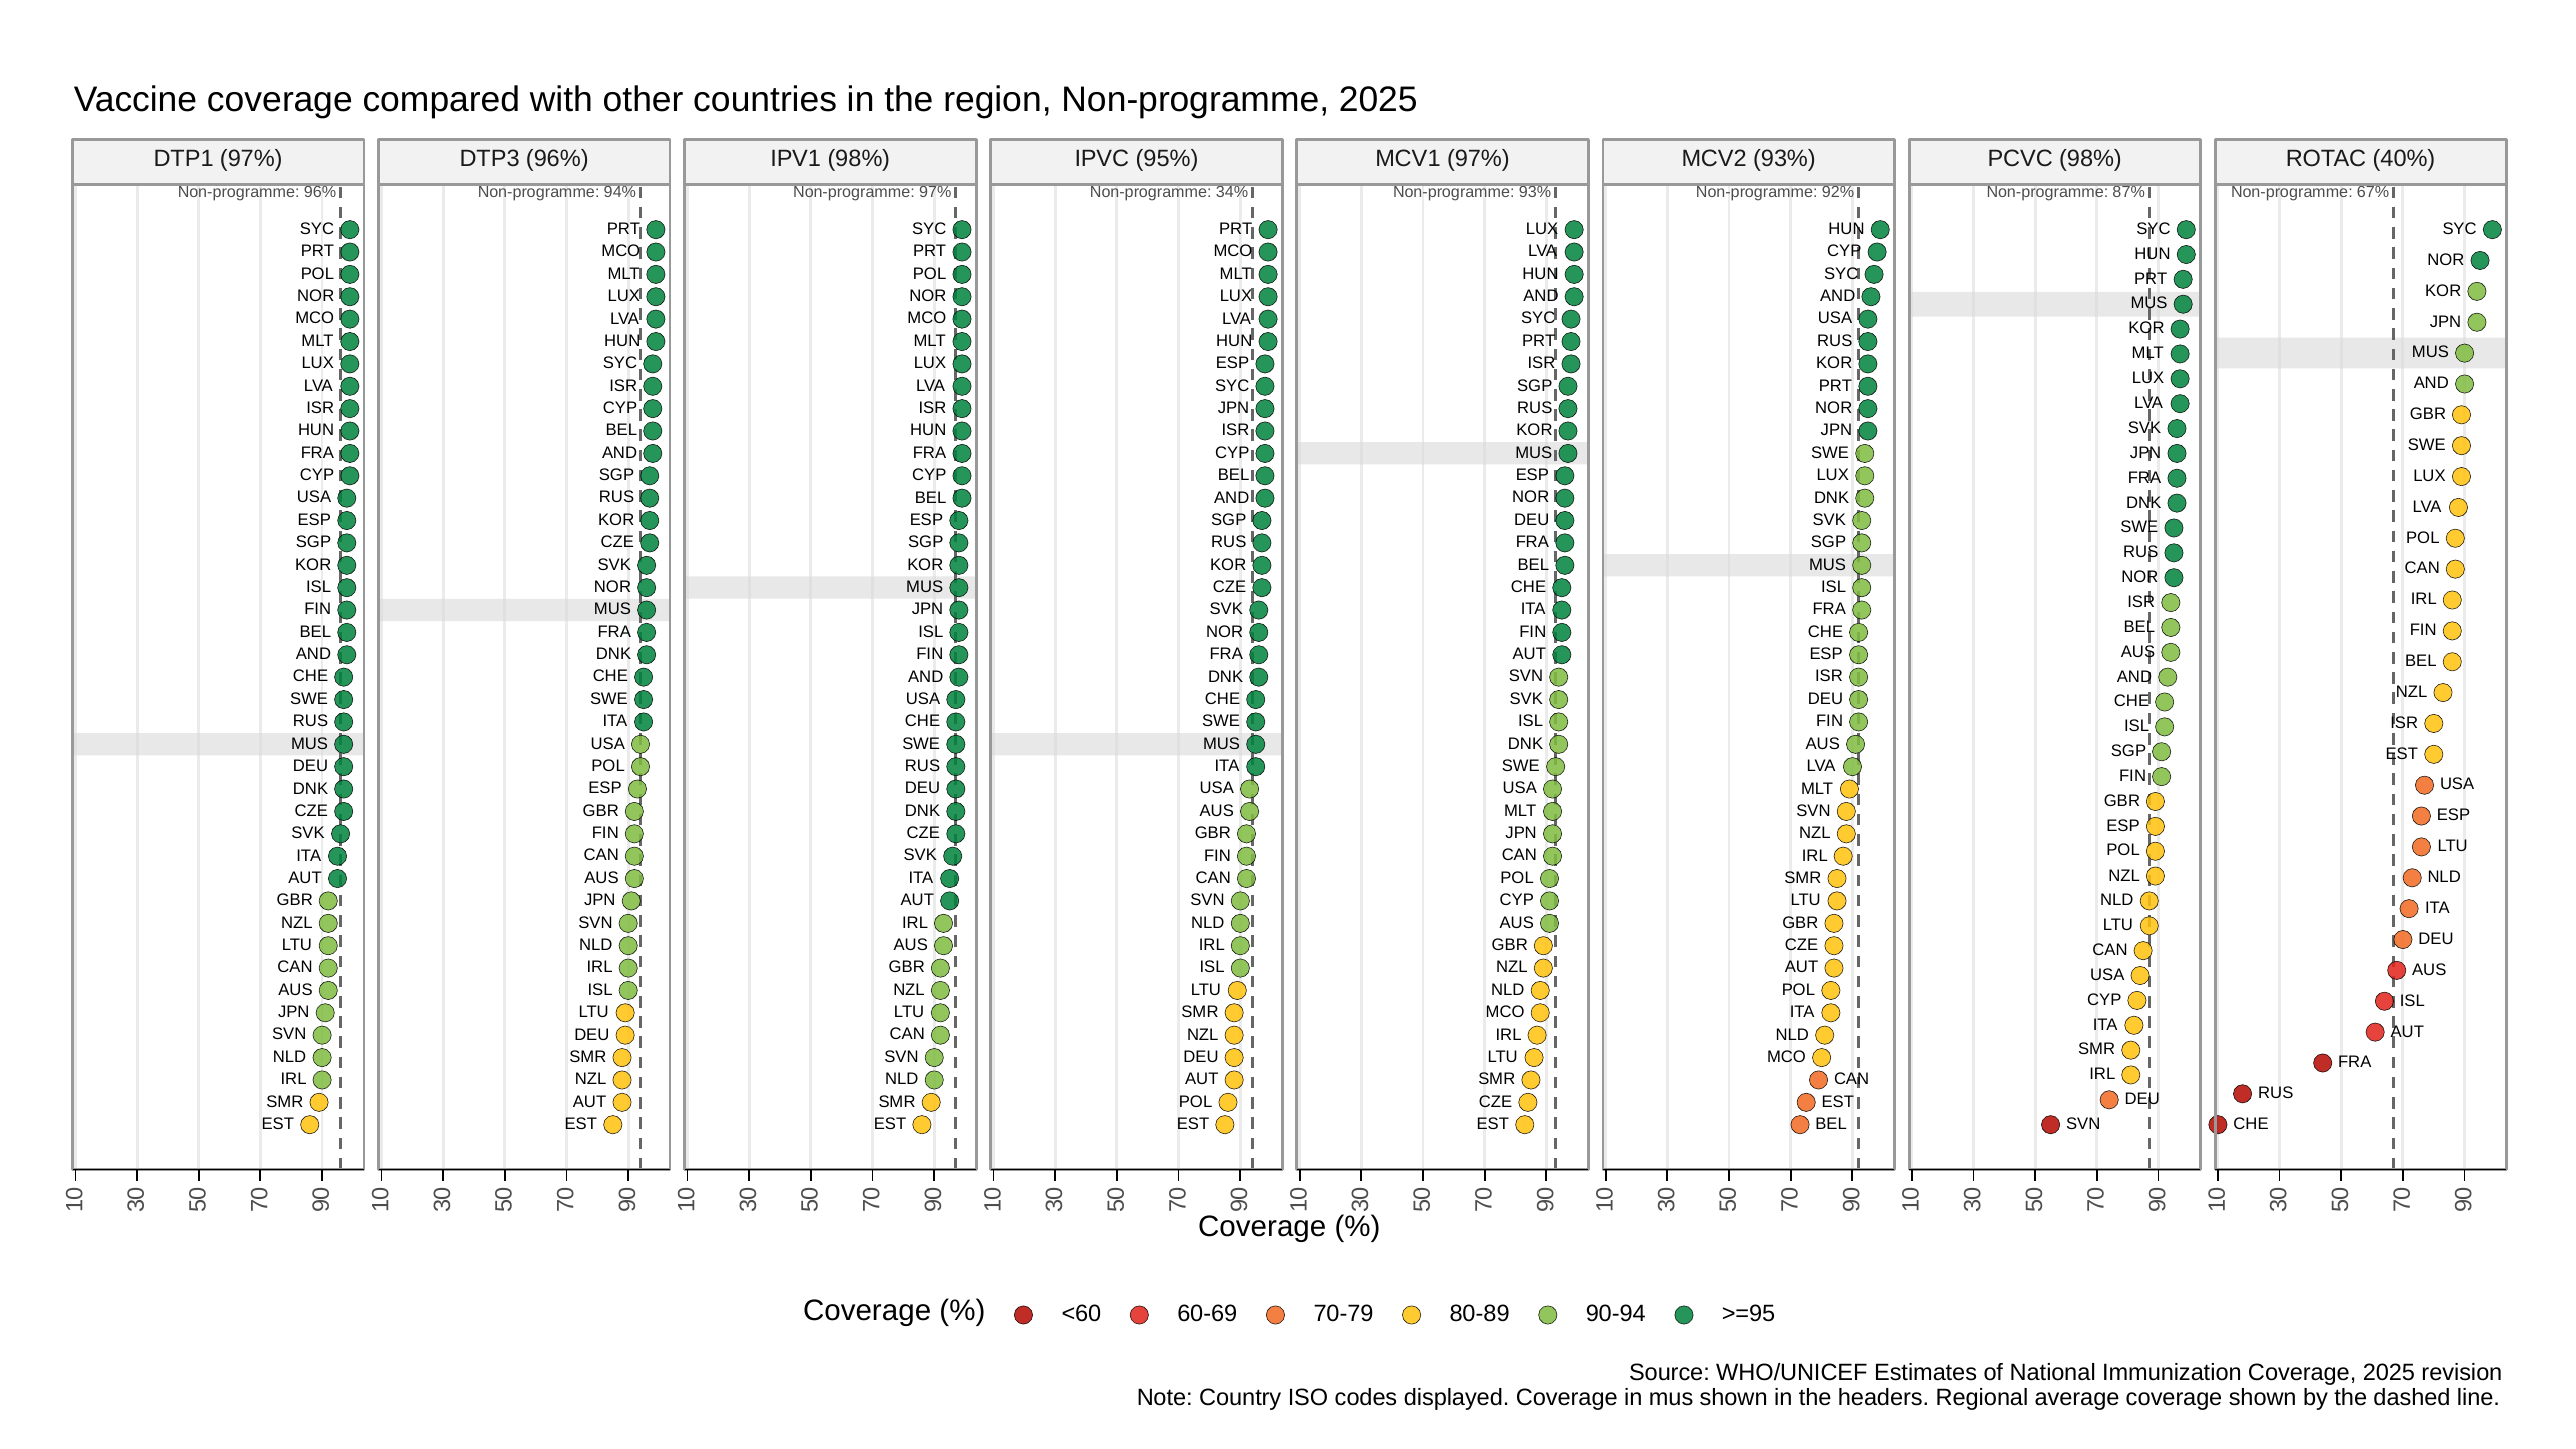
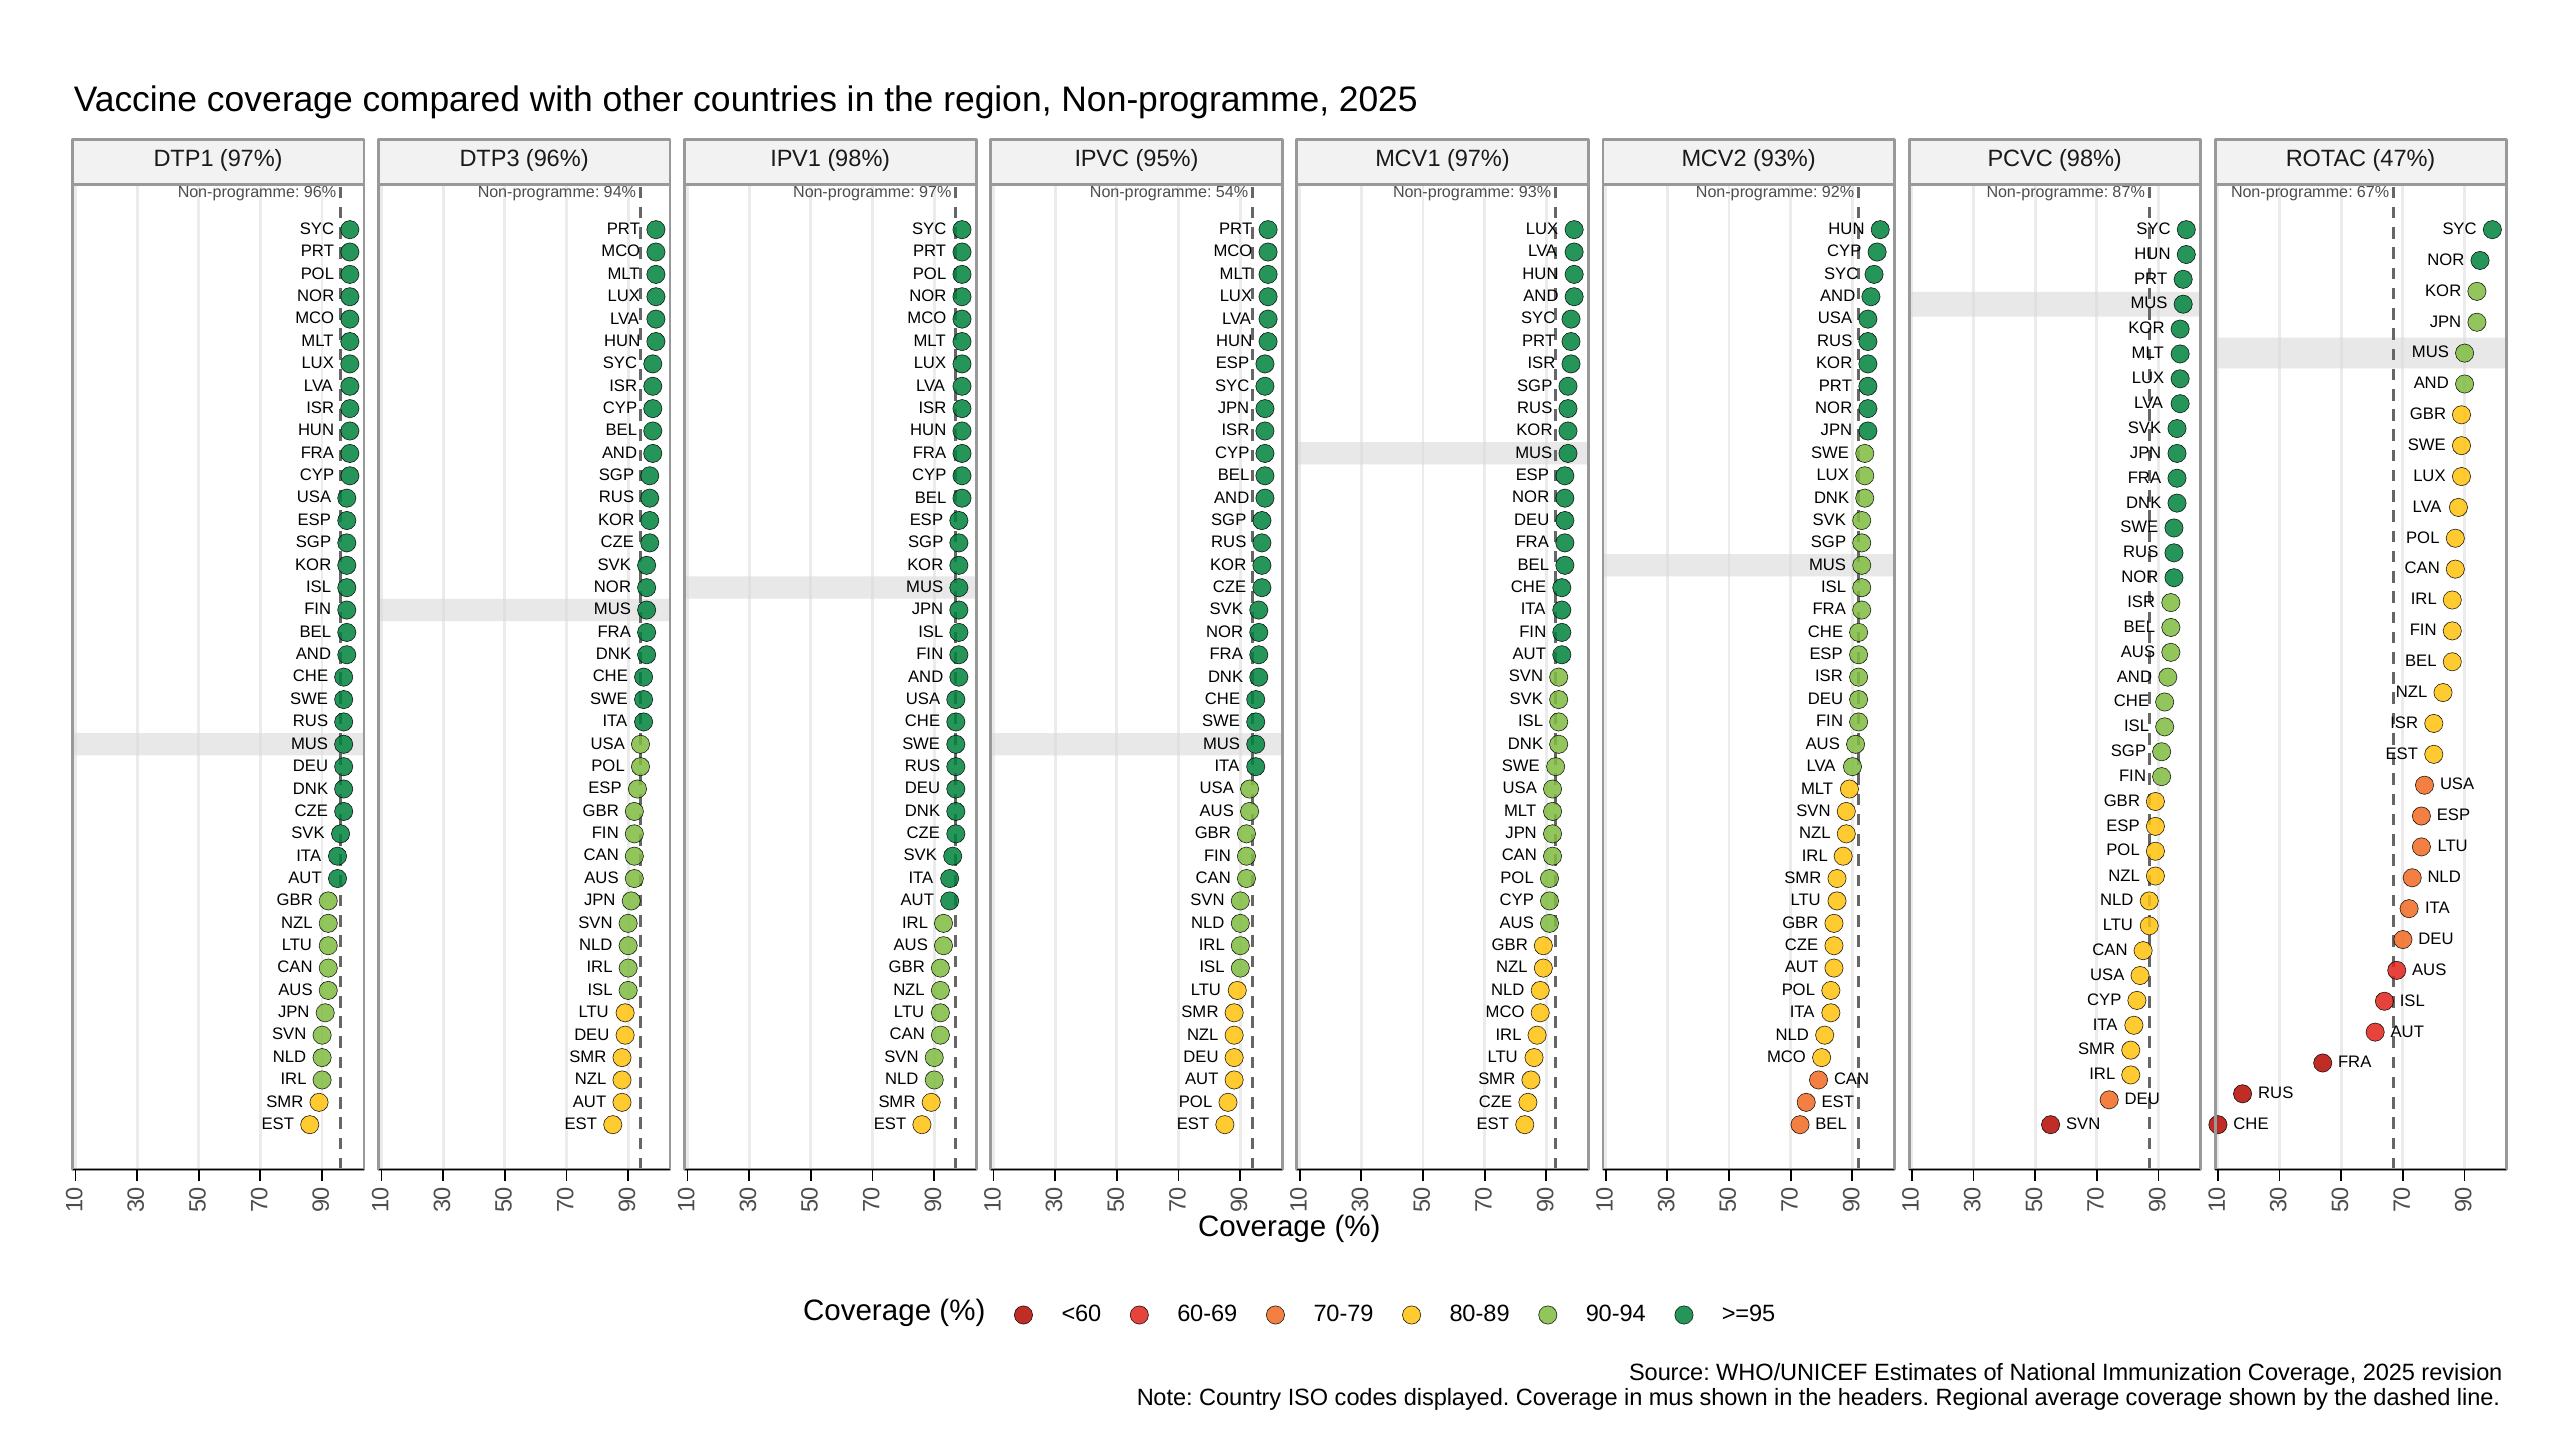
40%: 40% -> 47% (2404, 159)
34%: 34% -> 54% (1232, 192)
